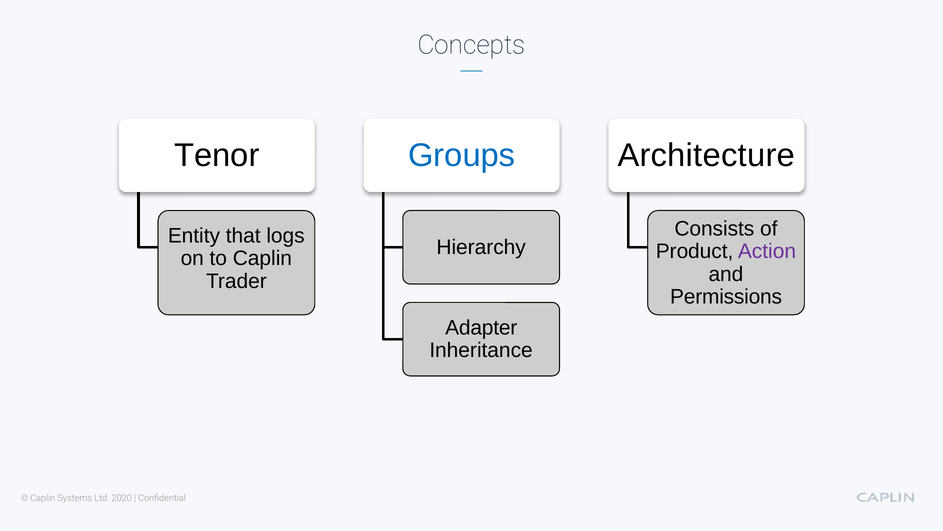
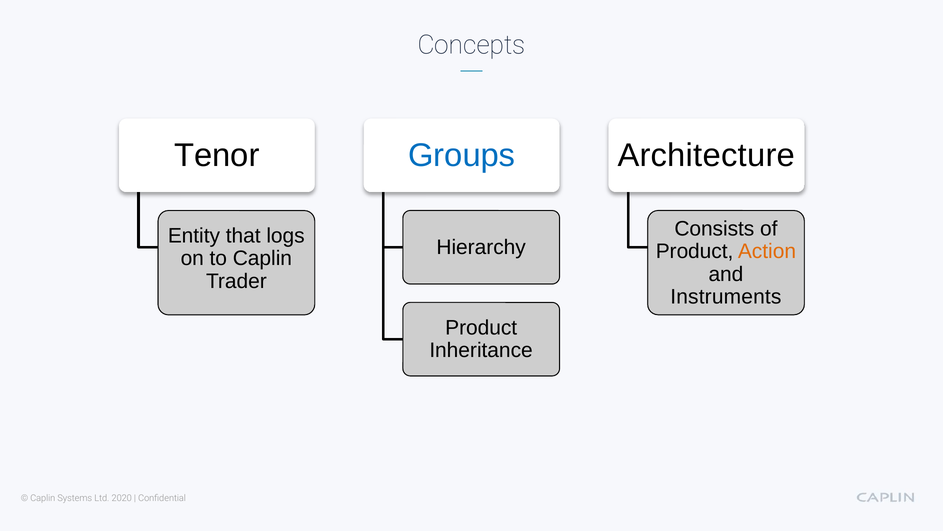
Action colour: purple -> orange (767, 251)
Permissions: Permissions -> Instruments (726, 297)
Adapter: Adapter -> Product (481, 327)
